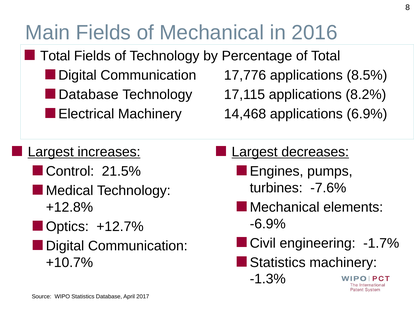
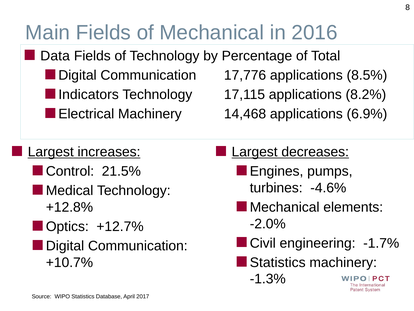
Total: Total -> Data (55, 56)
Database: Database -> Indicators (89, 94)
-7.6%: -7.6% -> -4.6% (328, 188)
-6.9%: -6.9% -> -2.0% (268, 223)
